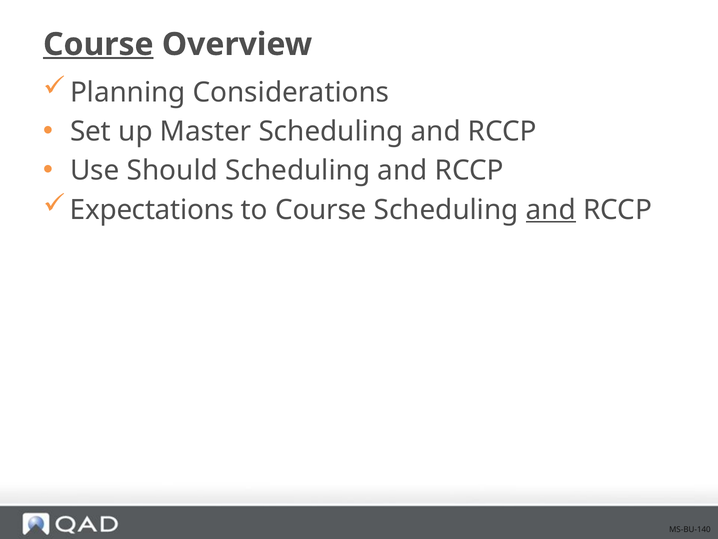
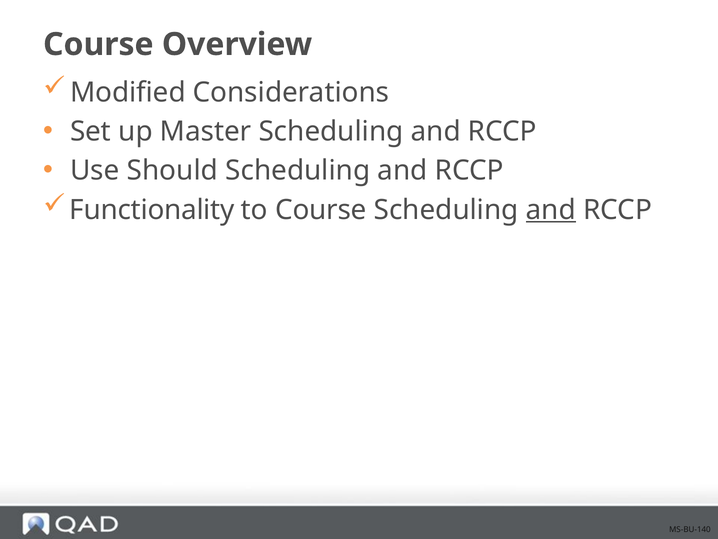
Course underline: present -> none (98, 44)
Planning: Planning -> Modified (128, 92)
Expectations: Expectations -> Functionality (152, 210)
